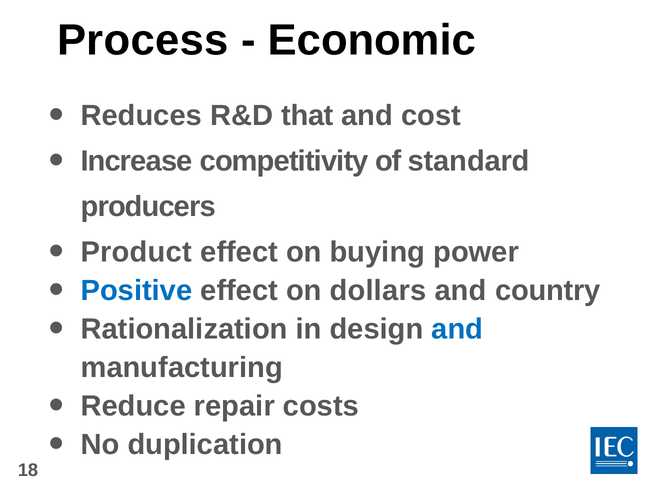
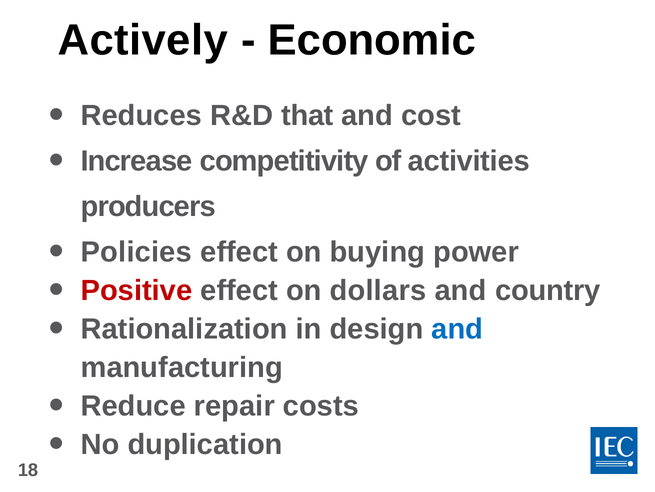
Process: Process -> Actively (143, 40)
standard: standard -> activities (469, 161)
Product: Product -> Policies (136, 252)
Positive colour: blue -> red (136, 290)
